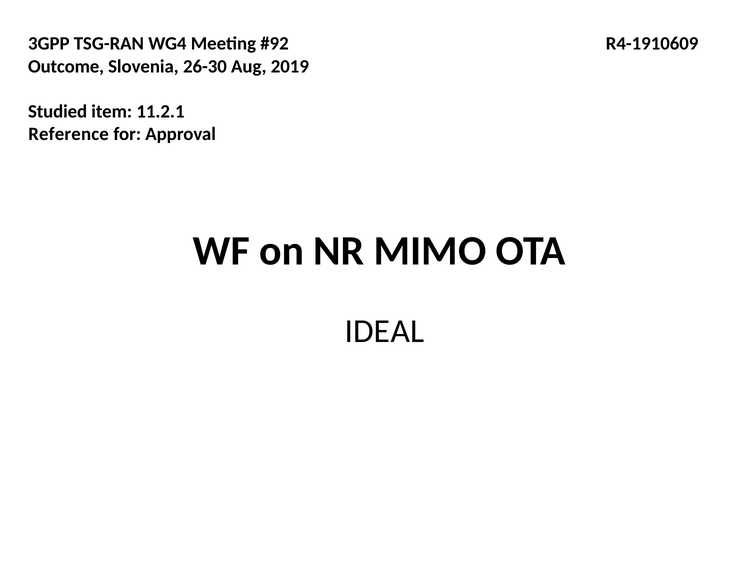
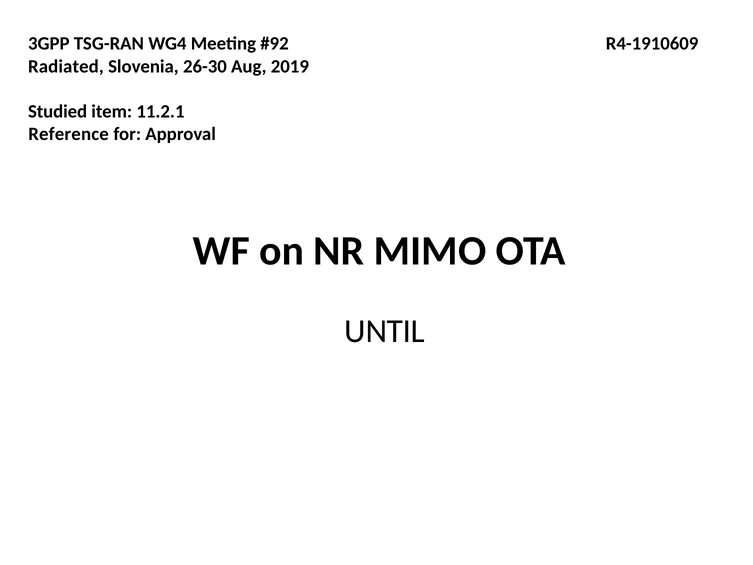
Outcome: Outcome -> Radiated (66, 66)
IDEAL: IDEAL -> UNTIL (385, 331)
